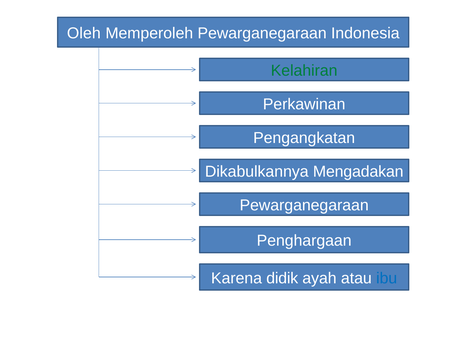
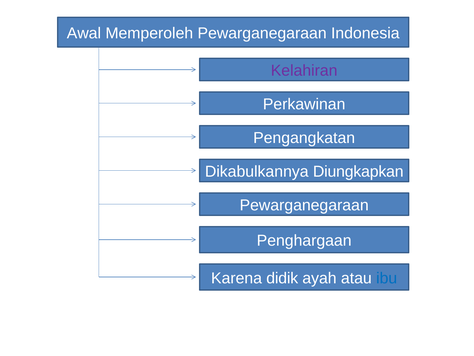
Oleh: Oleh -> Awal (84, 33)
Kelahiran colour: green -> purple (304, 71)
Mengadakan: Mengadakan -> Diungkapkan (358, 171)
